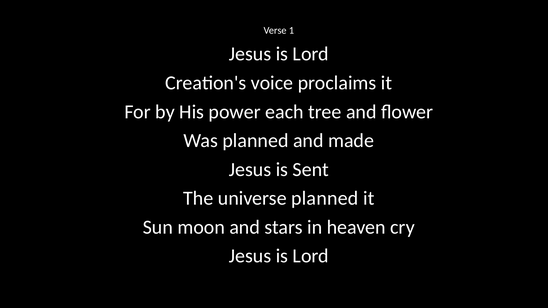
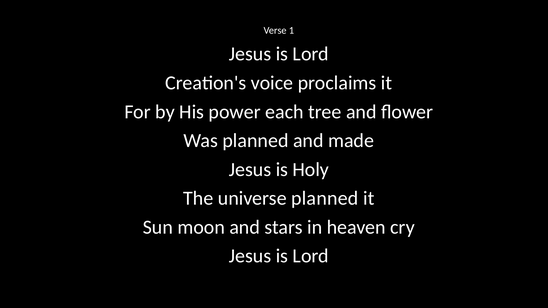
Sent: Sent -> Holy (311, 170)
